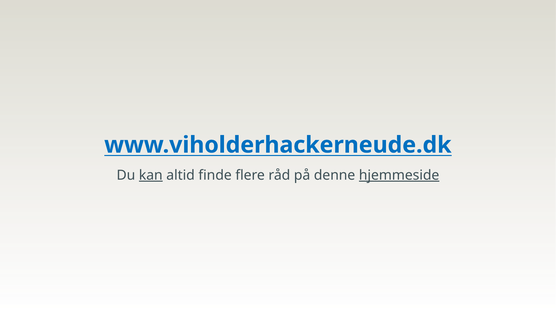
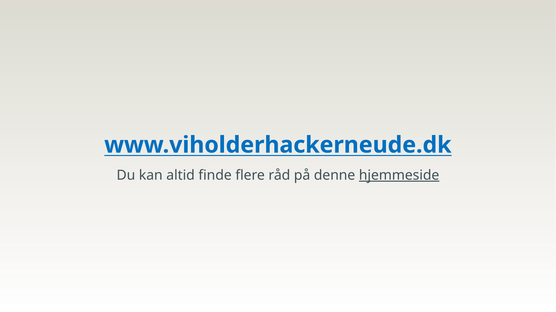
kan underline: present -> none (151, 176)
